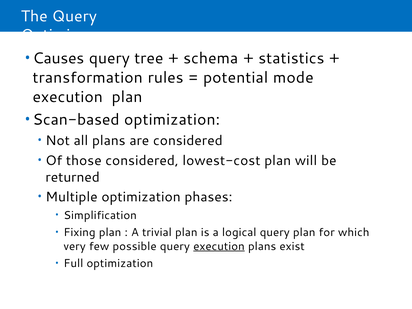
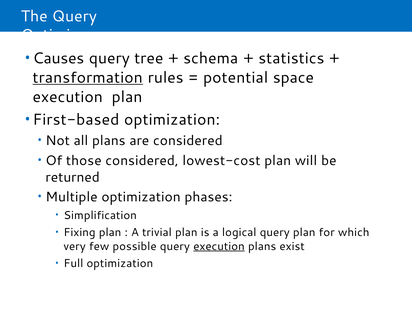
transformation underline: none -> present (88, 78)
mode: mode -> space (293, 78)
Scan-based: Scan-based -> First-based (76, 120)
